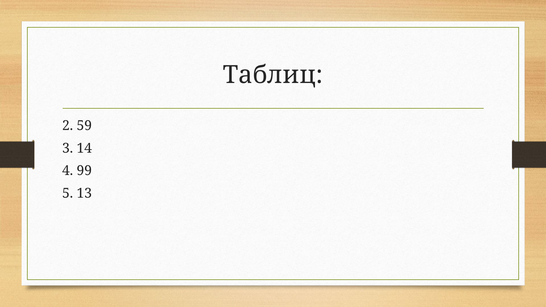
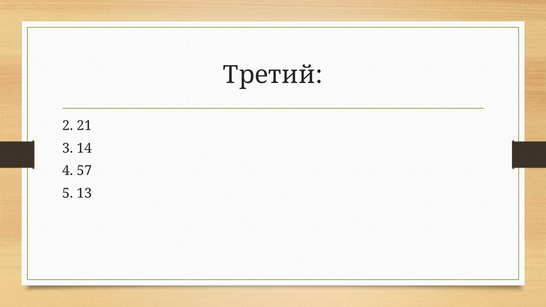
Таблиц: Таблиц -> Третий (273, 75)
59: 59 -> 21 (84, 126)
99: 99 -> 57 (84, 171)
